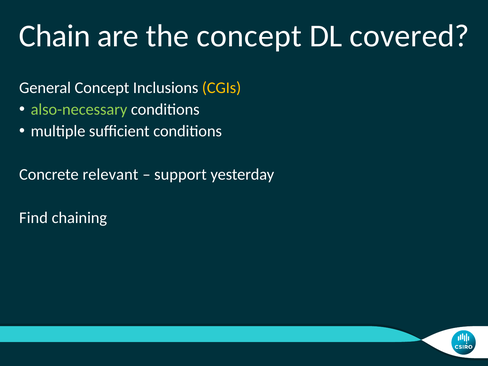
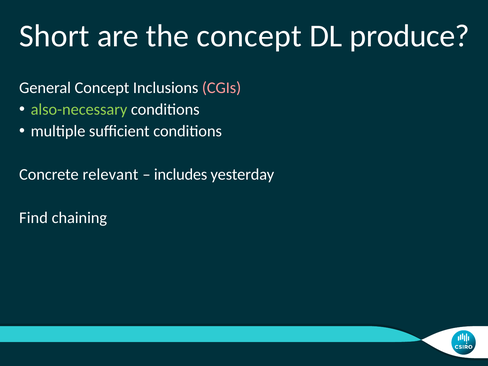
Chain: Chain -> Short (54, 36)
covered: covered -> produce (410, 36)
CGIs colour: yellow -> pink (222, 88)
support: support -> includes (181, 174)
